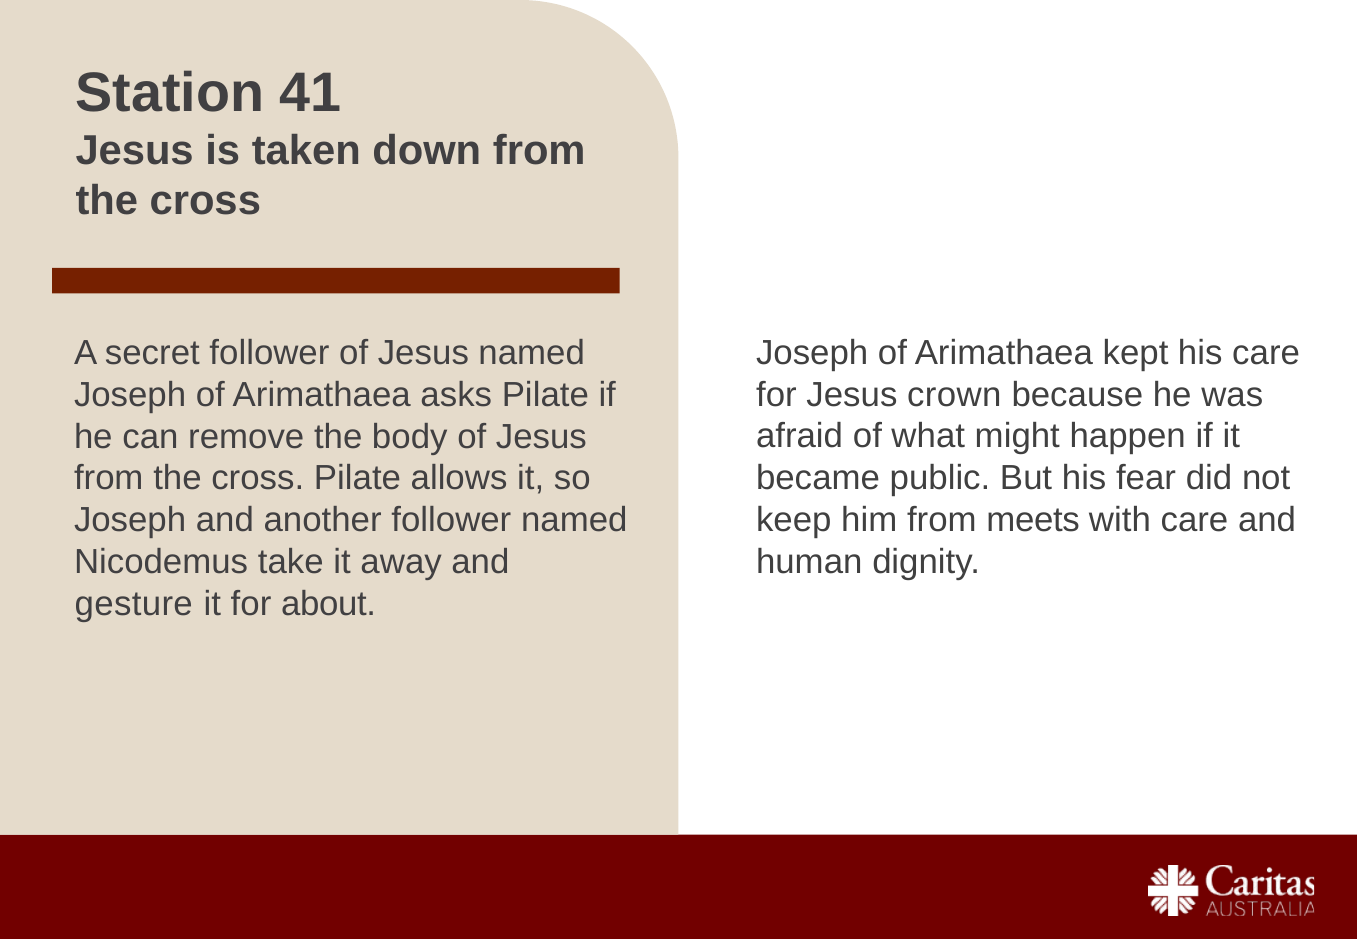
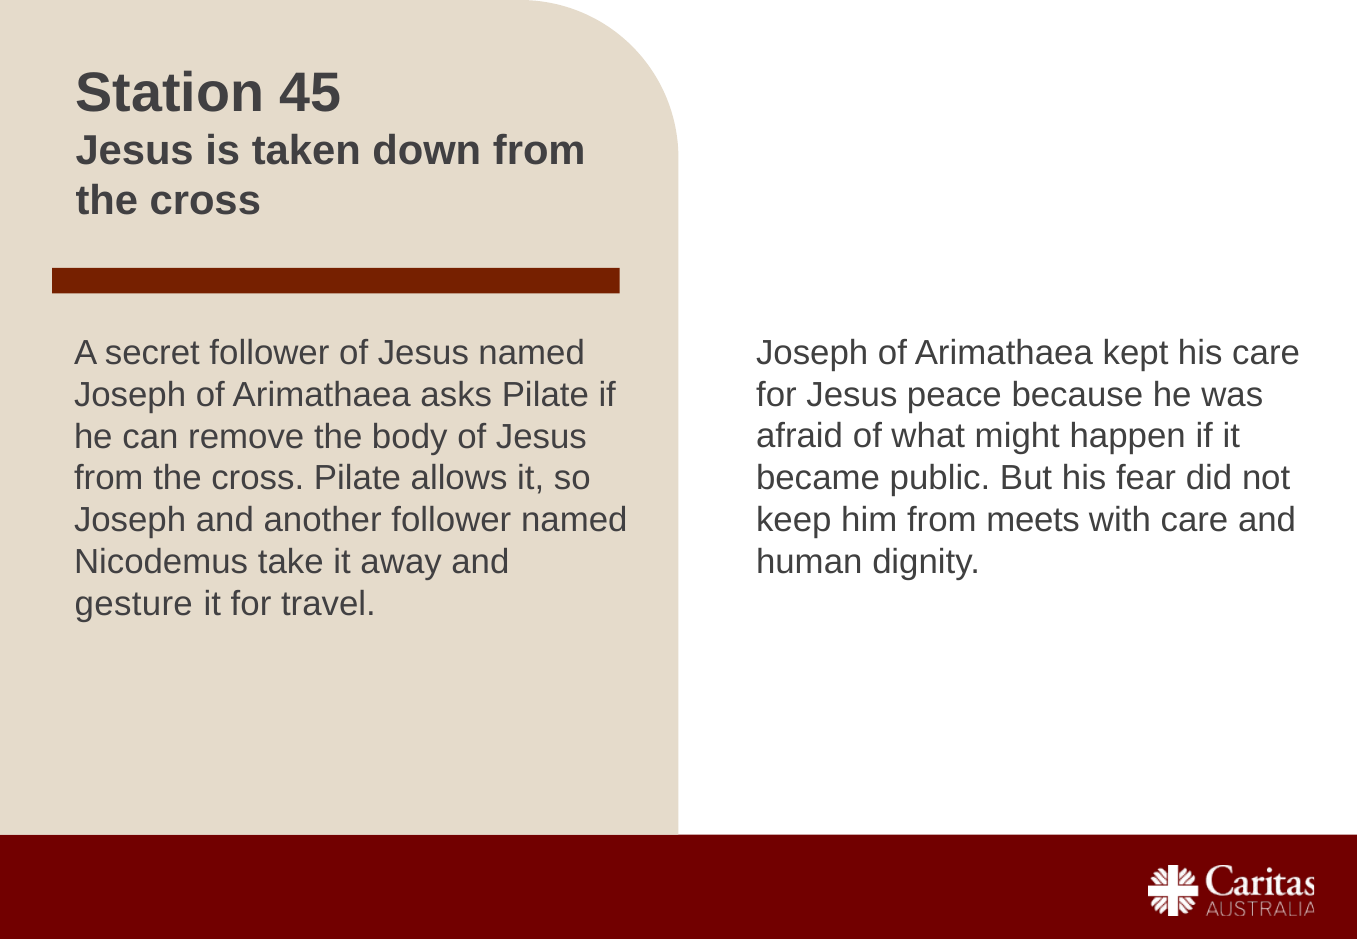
41: 41 -> 45 (310, 93)
crown: crown -> peace (954, 395)
about: about -> travel (328, 604)
